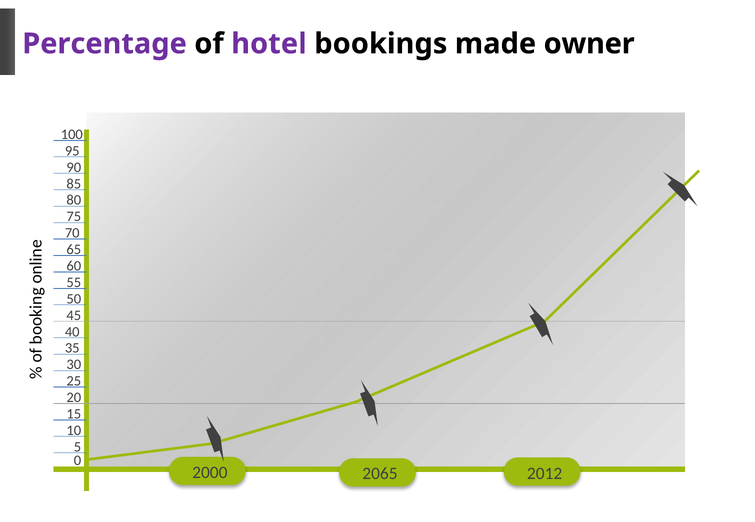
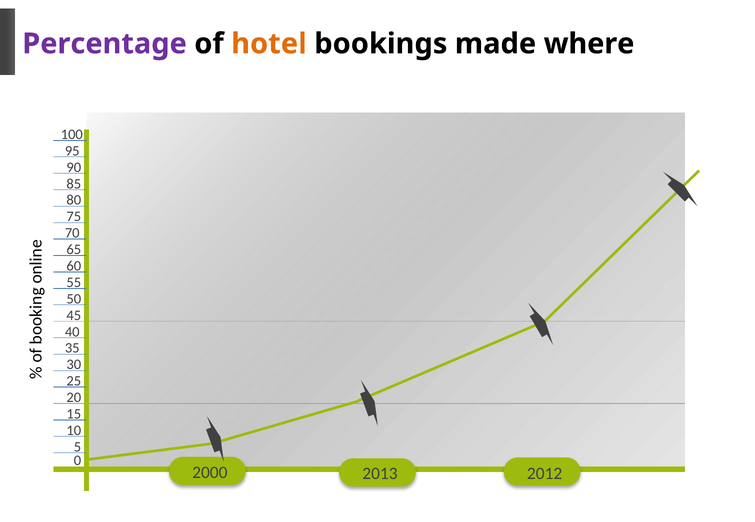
hotel colour: purple -> orange (269, 44)
owner: owner -> where (589, 44)
2065: 2065 -> 2013 (380, 474)
